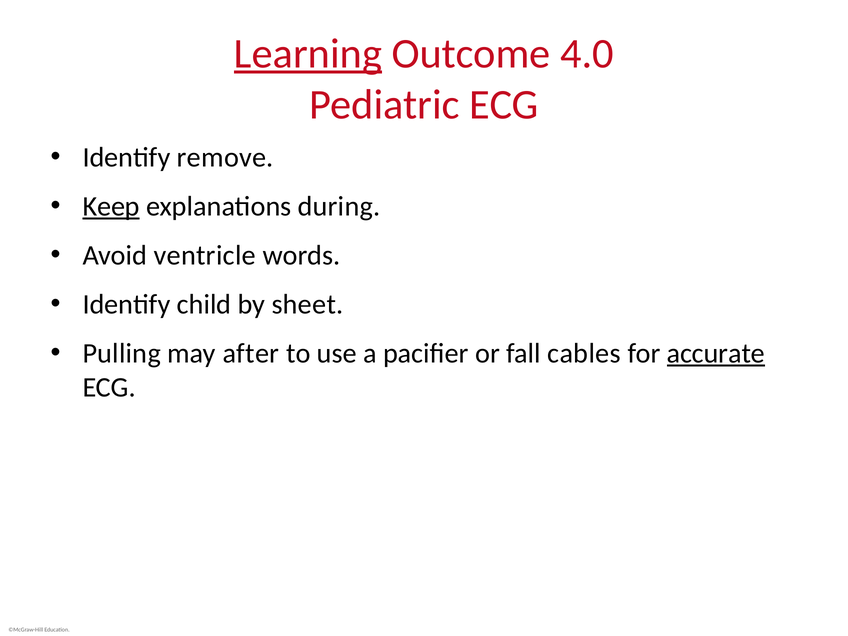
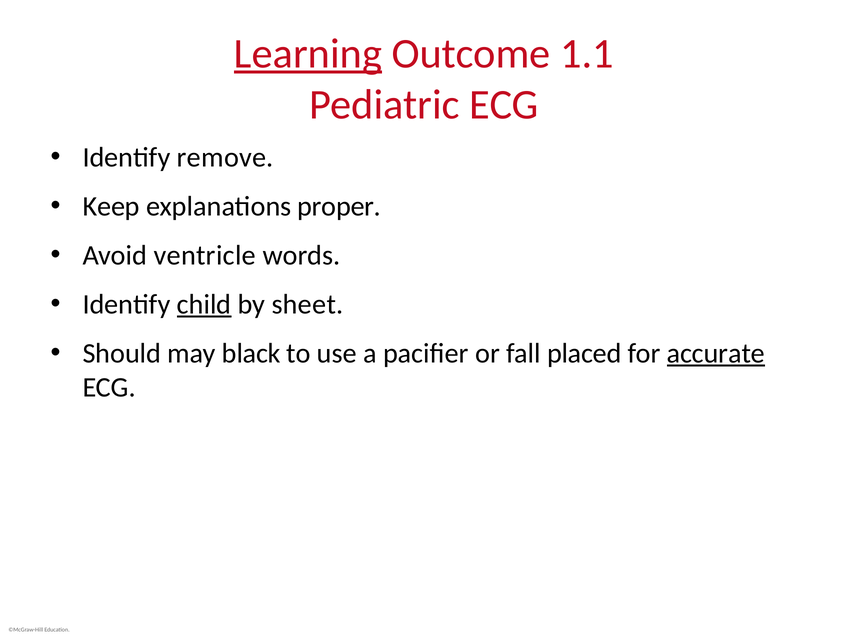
4.0: 4.0 -> 1.1 (587, 54)
Keep underline: present -> none (111, 206)
during: during -> proper (339, 206)
child underline: none -> present (204, 304)
Pulling: Pulling -> Should (122, 353)
after: after -> black (251, 353)
cables: cables -> placed (584, 353)
